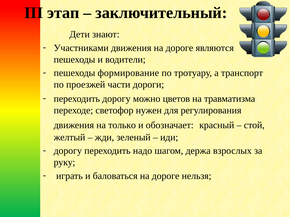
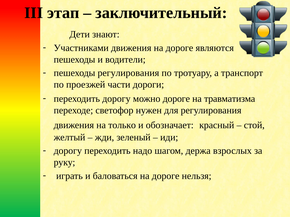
пешеходы формирование: формирование -> регулирования (128, 73)
можно цветов: цветов -> дороге (176, 99)
